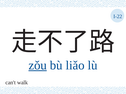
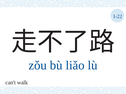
zǒu underline: present -> none (38, 66)
